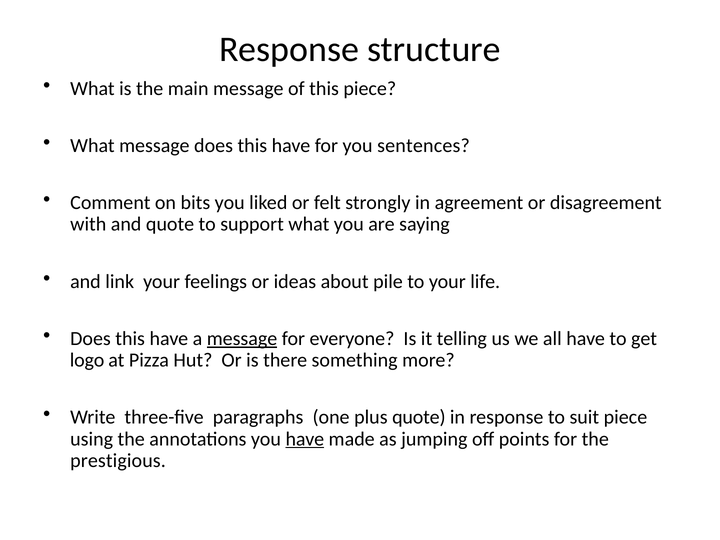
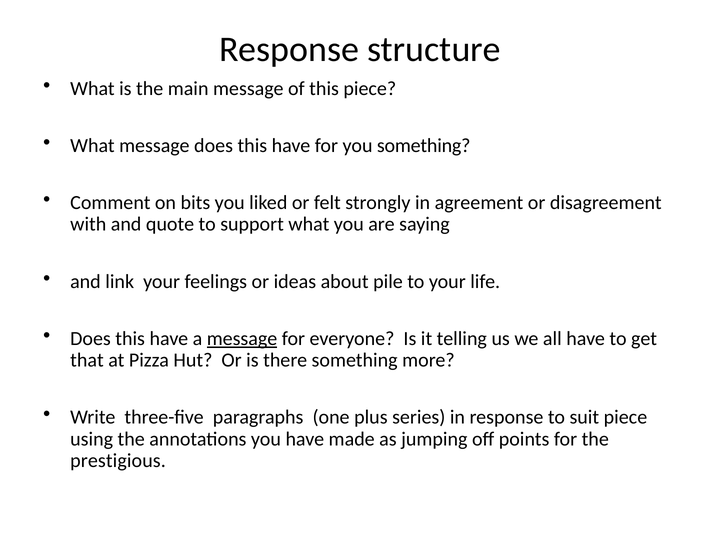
you sentences: sentences -> something (424, 146)
logo: logo -> that (87, 360)
plus quote: quote -> series (419, 417)
have underline: present -> none (305, 439)
